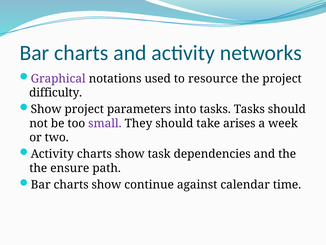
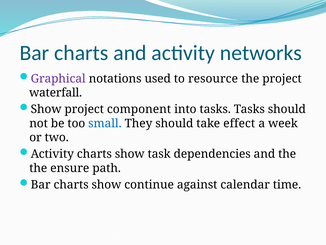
difficulty: difficulty -> waterfall (56, 93)
parameters: parameters -> component (139, 109)
small colour: purple -> blue (105, 123)
arises: arises -> effect (239, 123)
